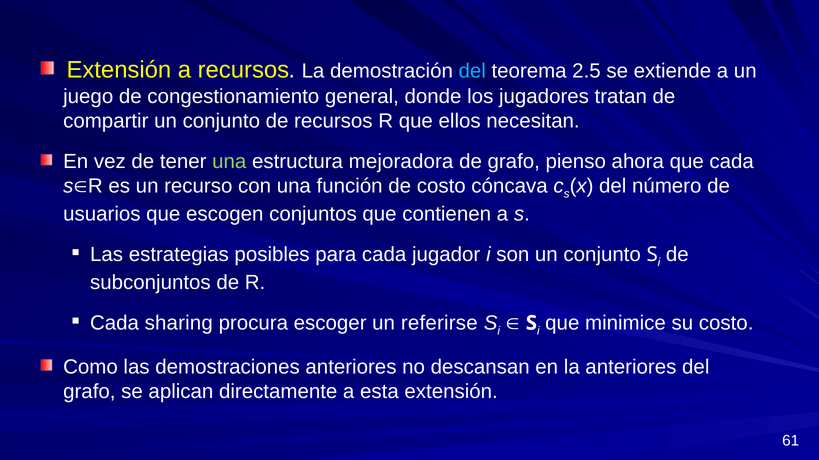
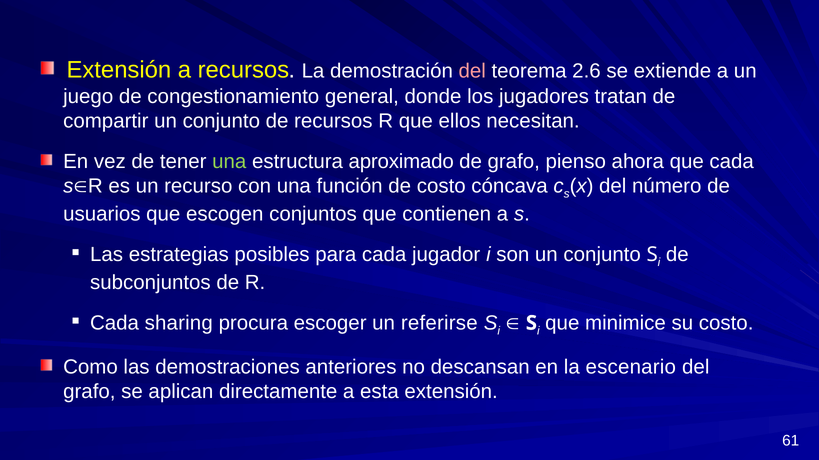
del colour: light blue -> pink (472, 71)
2.5: 2.5 -> 2.6 (586, 71)
mejoradora: mejoradora -> aproximado (401, 162)
la anteriores: anteriores -> escenario (631, 367)
